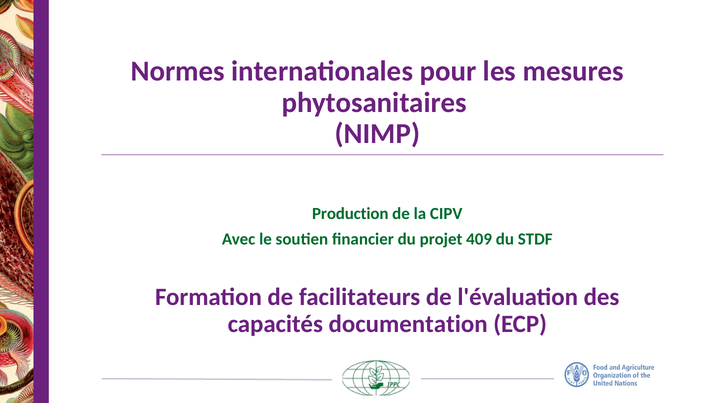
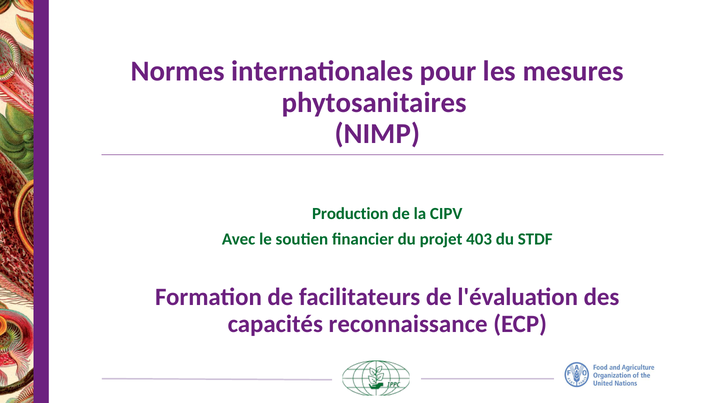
409: 409 -> 403 (479, 239)
documentation: documentation -> reconnaissance (408, 324)
